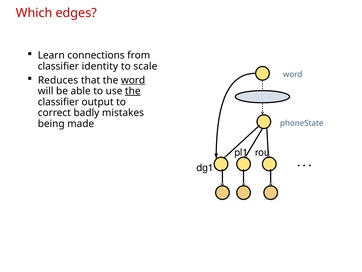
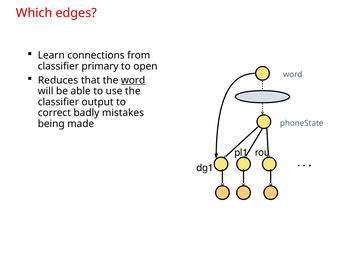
identity: identity -> primary (100, 66)
scale: scale -> open (145, 66)
the underline: present -> none (133, 91)
